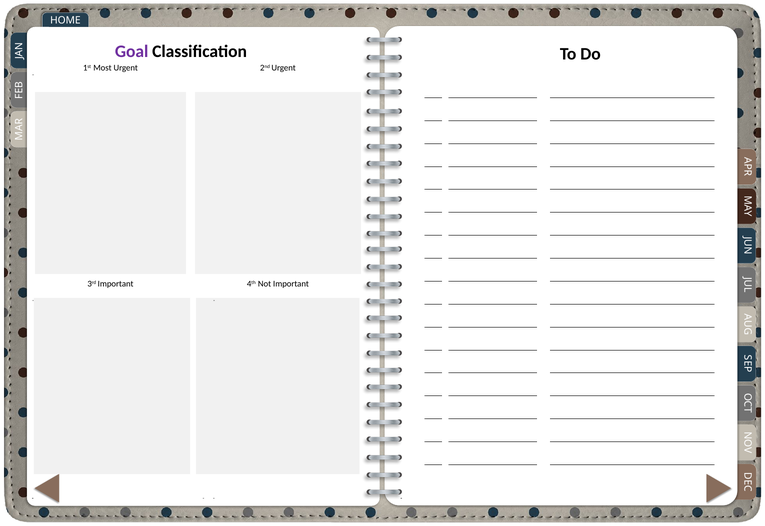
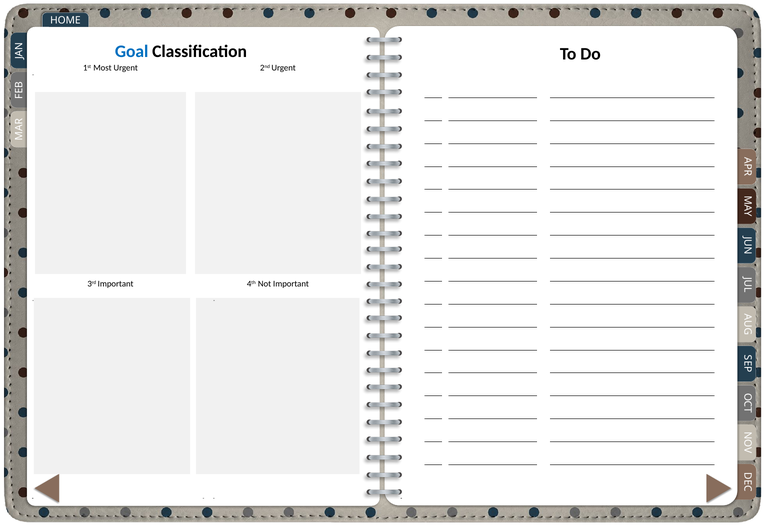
Goal colour: purple -> blue (132, 51)
